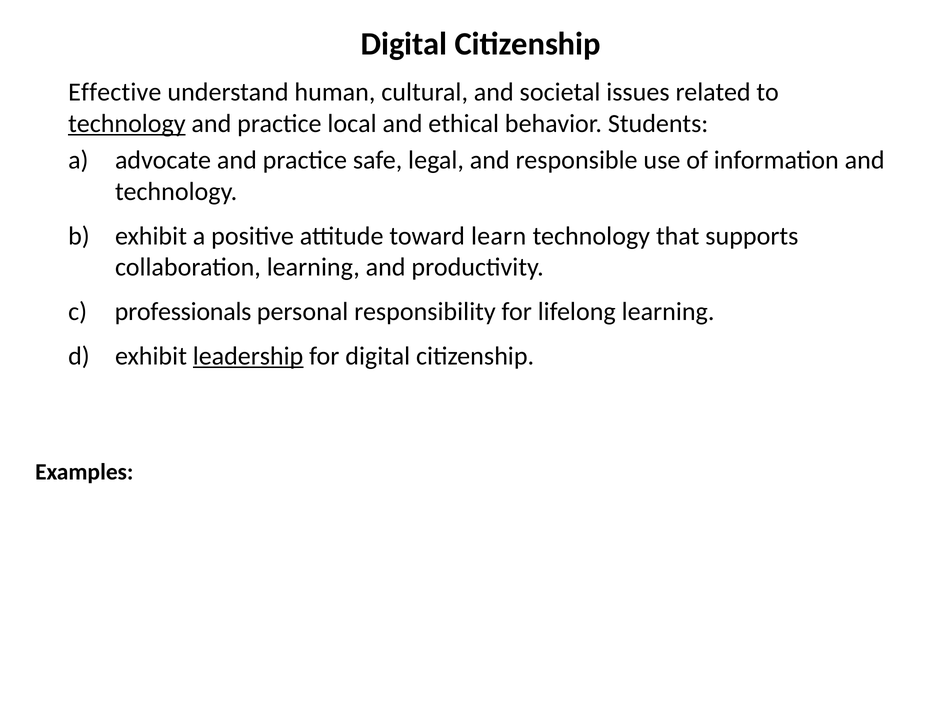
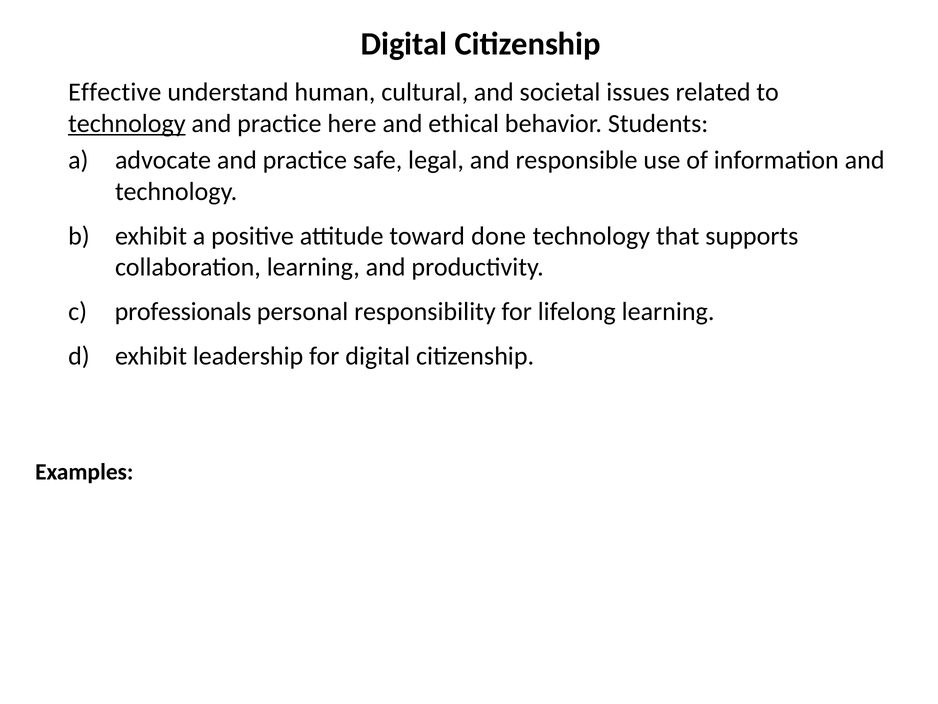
local: local -> here (352, 124)
learn: learn -> done (499, 236)
leadership underline: present -> none (248, 356)
